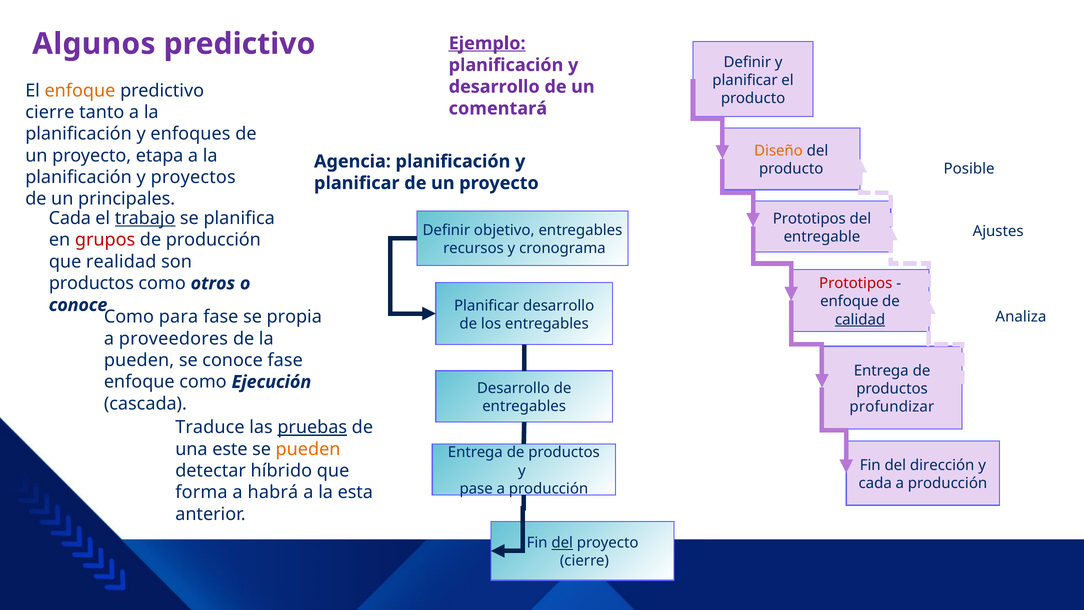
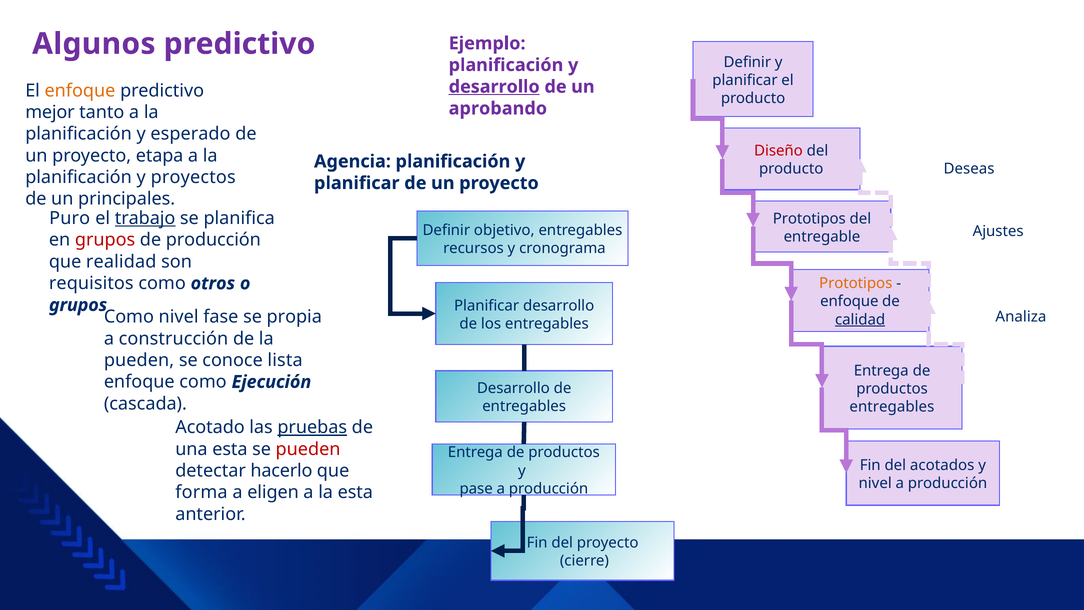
Ejemplo underline: present -> none (487, 43)
desarrollo underline: none -> present (494, 87)
comentará: comentará -> aprobando (498, 108)
cierre: cierre -> mejor (50, 112)
enfoques: enfoques -> esperado (190, 134)
Diseño colour: orange -> red (778, 151)
Posible: Posible -> Deseas (969, 169)
Cada: Cada -> Puro (70, 218)
productos: productos -> requisitos (91, 283)
Prototipos colour: red -> orange (856, 283)
conoce: conoce -> grupos (78, 305)
Como para: para -> nivel (179, 317)
proveedores: proveedores -> construcción (173, 338)
conoce fase: fase -> lista (285, 360)
profundizar: profundizar -> entregables (892, 407)
Traduce: Traduce -> Acotado (210, 427)
una este: este -> esta (230, 449)
pueden colour: orange -> red (308, 449)
dirección: dirección -> acotados (942, 465)
híbrido: híbrido -> hacerlo (281, 471)
cada: cada -> nivel (875, 483)
habrá: habrá -> eligen (273, 492)
del underline: present -> none (562, 543)
